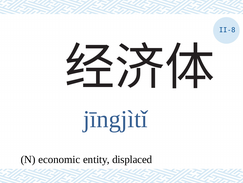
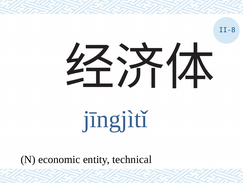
displaced: displaced -> technical (132, 159)
